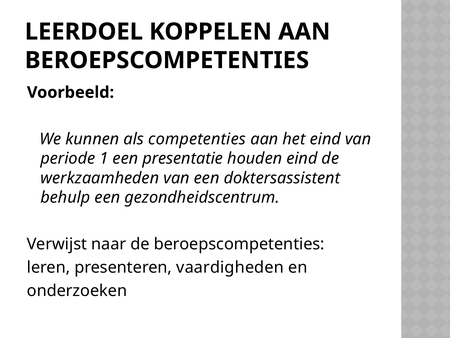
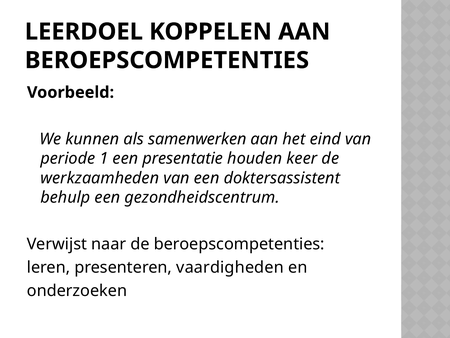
competenties: competenties -> samenwerken (197, 139)
houden eind: eind -> keer (302, 158)
